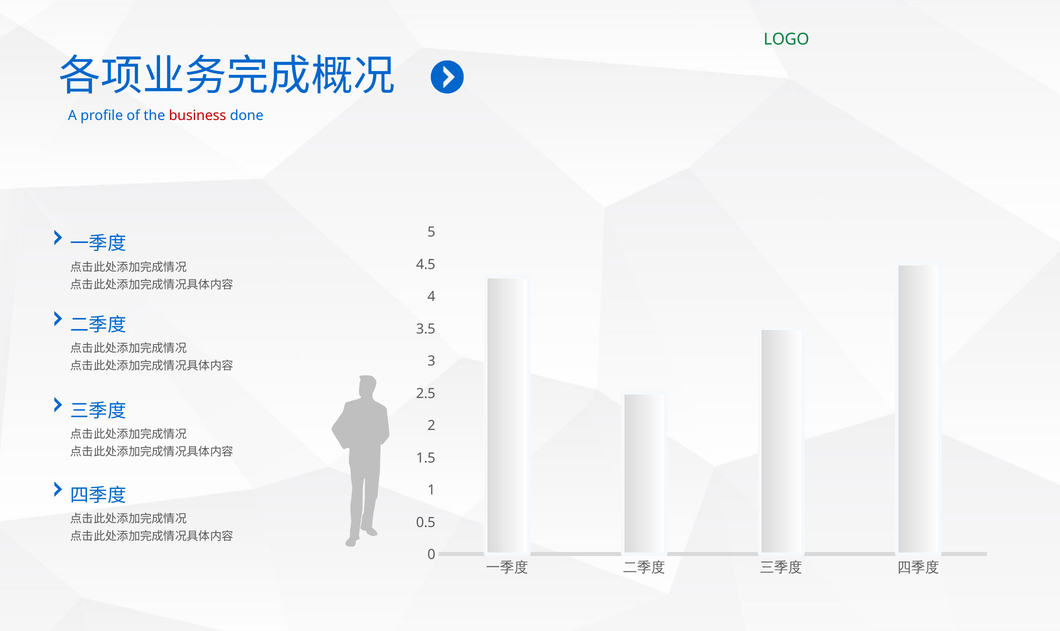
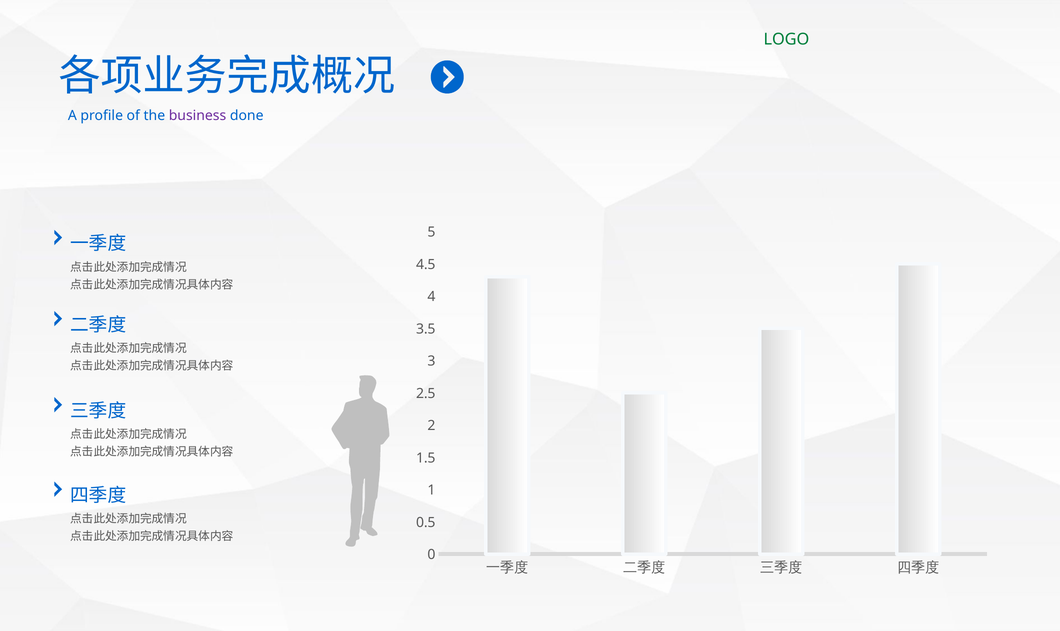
business colour: red -> purple (198, 116)
